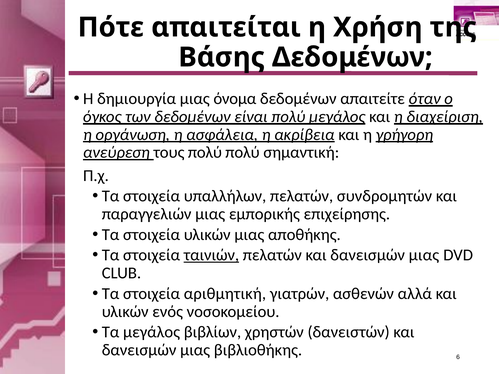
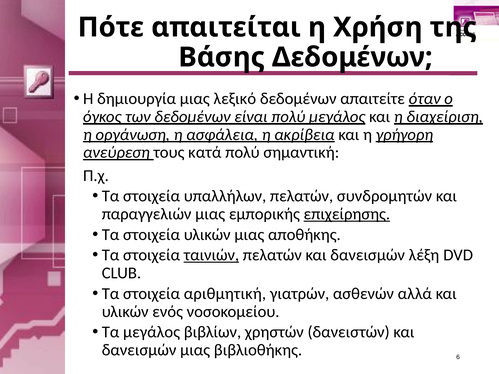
όνομα: όνομα -> λεξικό (235, 99)
τους πολύ: πολύ -> κατά (205, 153)
επιχείρησης underline: none -> present (347, 214)
πελατών και δανεισμών μιας: μιας -> λέξη (424, 255)
